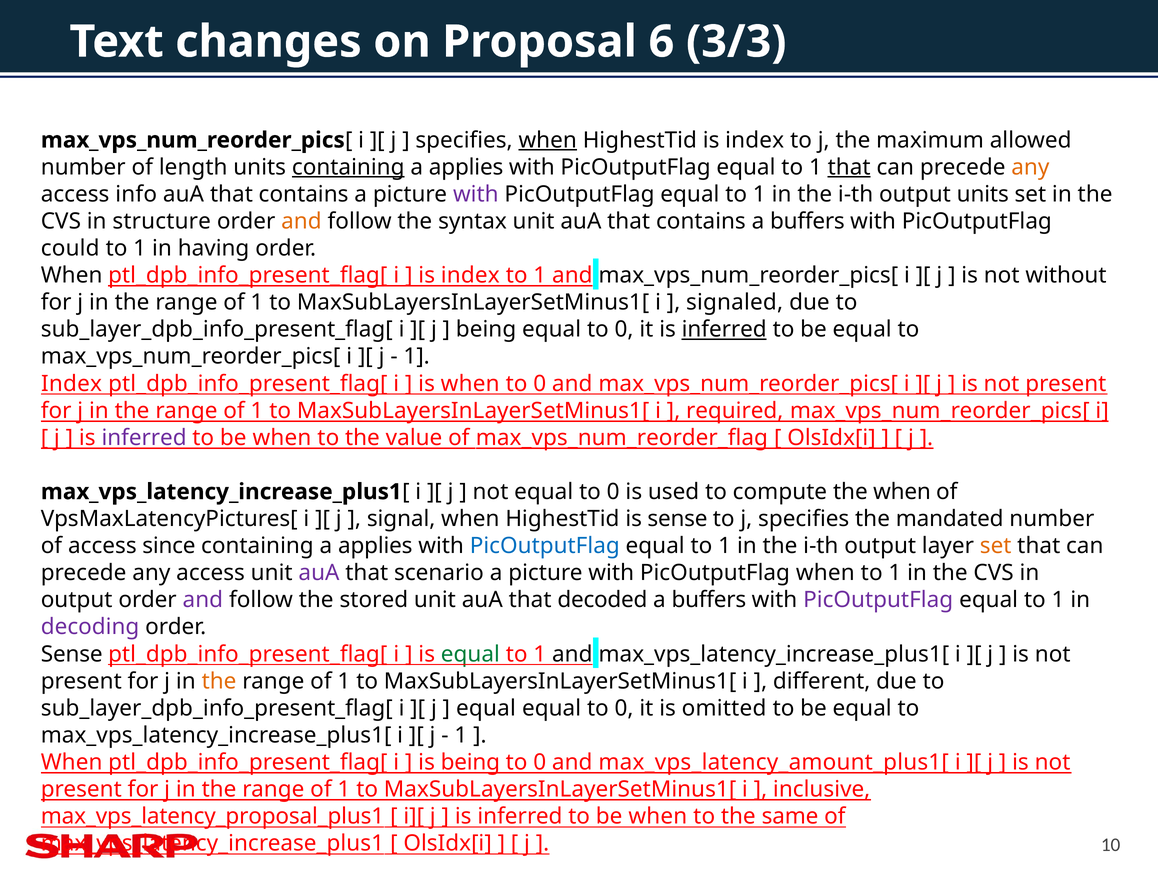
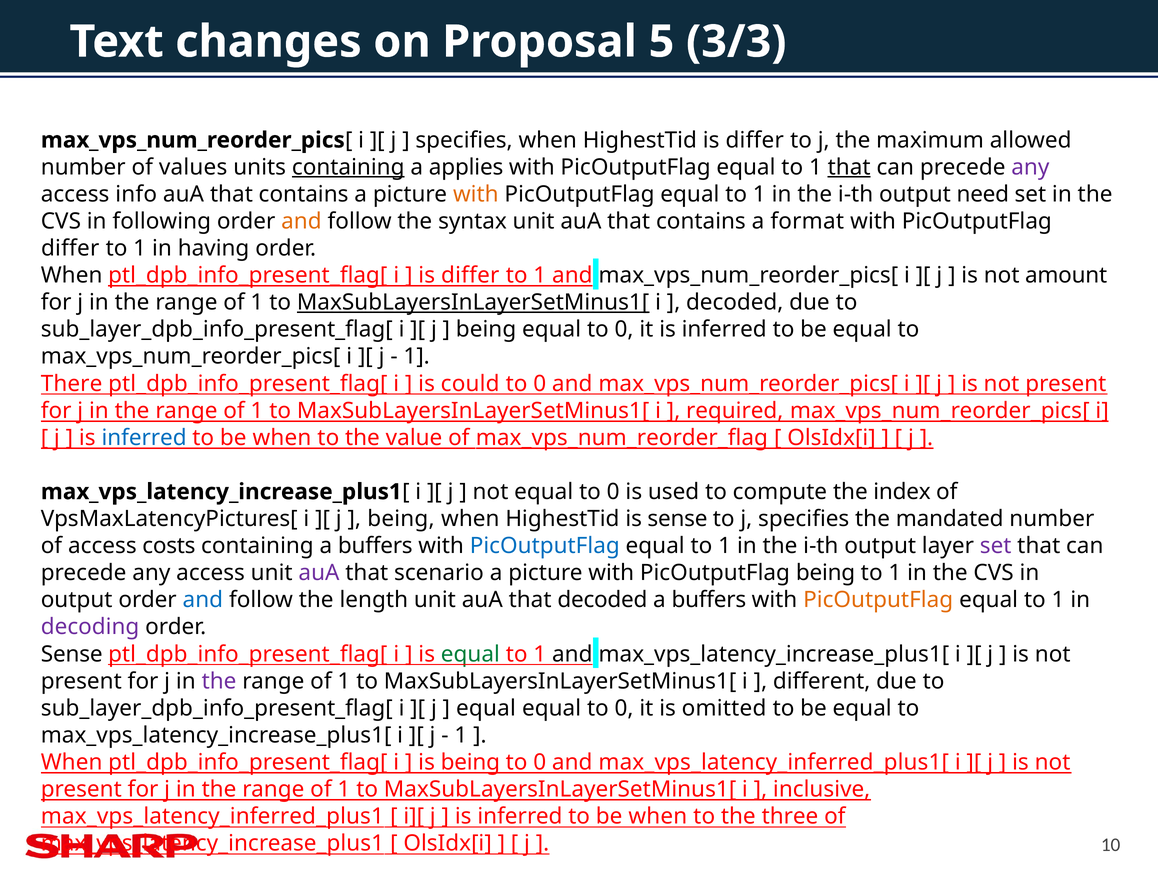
6: 6 -> 5 (661, 42)
when underline: present -> none (548, 140)
HighestTid is index: index -> differ (755, 140)
length: length -> values (193, 167)
any colour: orange -> purple (1030, 167)
with colour: purple -> orange (476, 194)
output units: units -> need (983, 194)
structure: structure -> following (162, 221)
contains a buffers: buffers -> format (807, 221)
could: could -> differ (70, 248)
index: index -> differ (470, 275)
without: without -> amount (1066, 275)
MaxSubLayersInLayerSetMinus1[ underline: none -> present (473, 302)
signaled: signaled -> decoded (735, 302)
inferred underline: present -> none (724, 329)
Index: Index -> There (72, 383)
is when: when -> could (470, 383)
inferred colour: purple -> blue (144, 437)
the when: when -> index (902, 492)
signal: signal -> being (401, 519)
since: since -> costs (169, 546)
applies: applies -> buffers (375, 546)
set colour: orange -> purple (996, 546)
PicOutputFlag when: when -> being (826, 573)
and colour: purple -> blue (203, 600)
stored: stored -> length (374, 600)
PicOutputFlag colour: purple -> orange (878, 600)
the colour: orange -> purple (219, 681)
max_vps_latency_amount_plus1[: max_vps_latency_amount_plus1[ -> max_vps_latency_inferred_plus1[ (774, 762)
max_vps_latency_proposal_plus1: max_vps_latency_proposal_plus1 -> max_vps_latency_inferred_plus1 (212, 816)
same: same -> three (790, 816)
